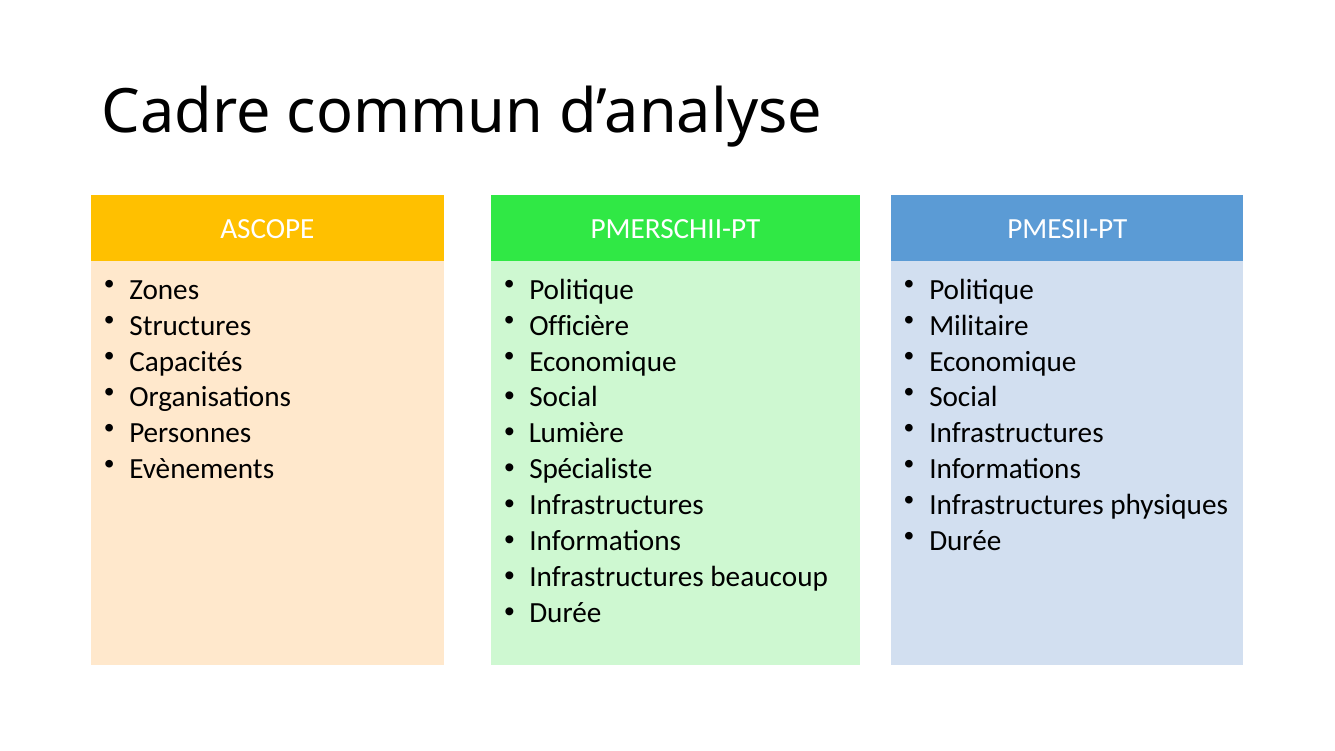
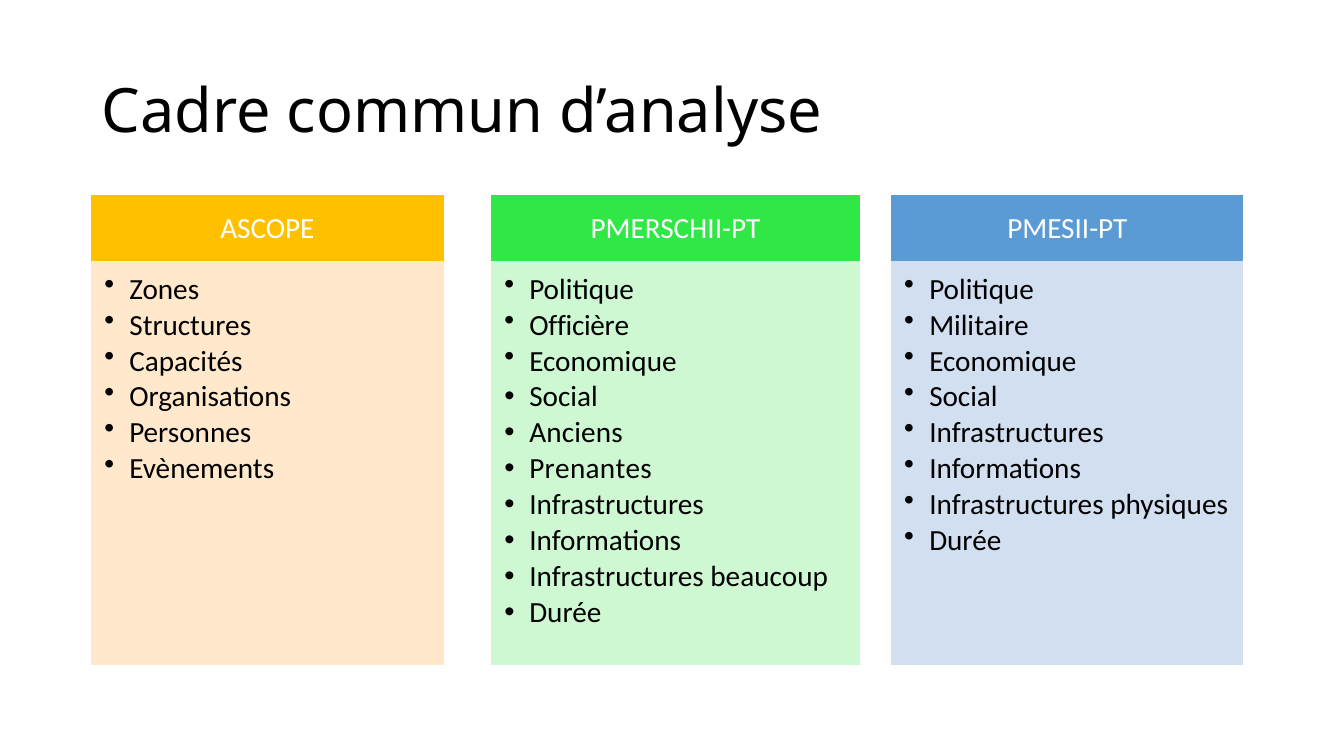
Lumière: Lumière -> Anciens (576, 433)
Spécialiste: Spécialiste -> Prenantes (591, 469)
